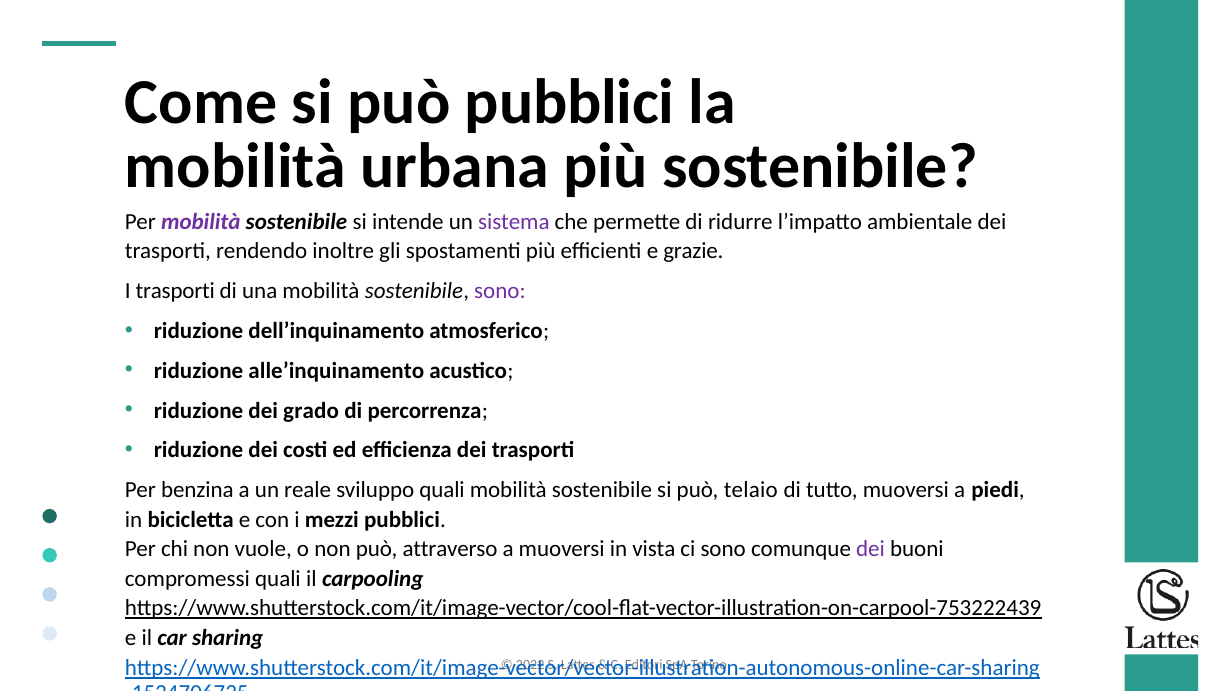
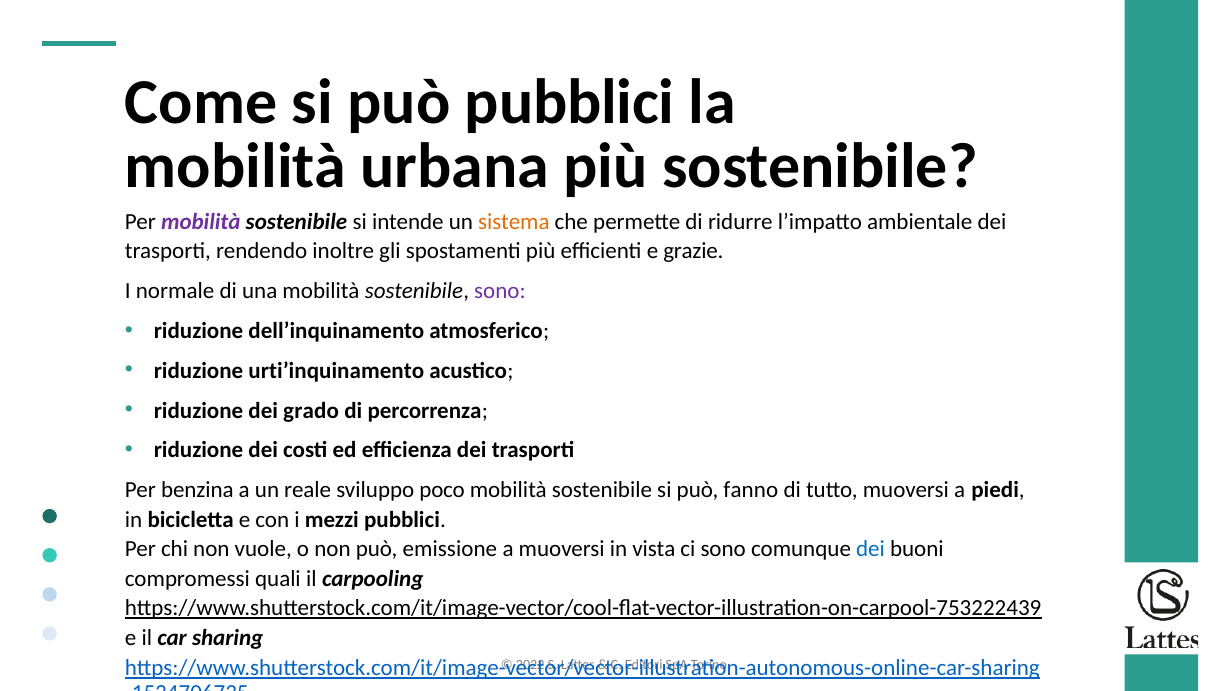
sistema colour: purple -> orange (514, 222)
I trasporti: trasporti -> normale (175, 291)
alle’inquinamento: alle’inquinamento -> urti’inquinamento (336, 370)
sviluppo quali: quali -> poco (442, 490)
telaio: telaio -> fanno (751, 490)
attraverso: attraverso -> emissione (450, 549)
dei colour: purple -> blue (871, 549)
